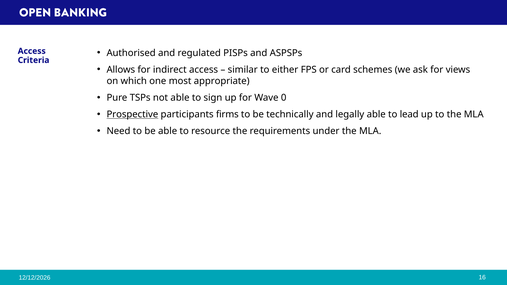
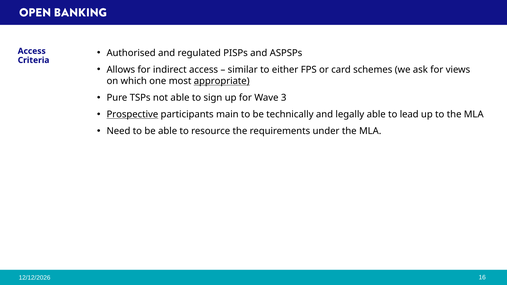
appropriate underline: none -> present (222, 81)
0: 0 -> 3 (284, 98)
firms: firms -> main (227, 114)
